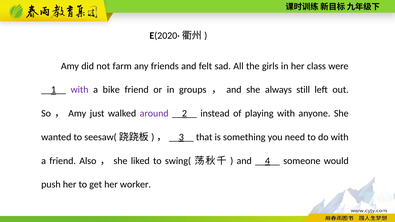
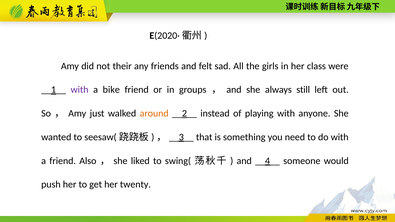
farm: farm -> their (122, 66)
around colour: purple -> orange (154, 113)
worker: worker -> twenty (135, 185)
